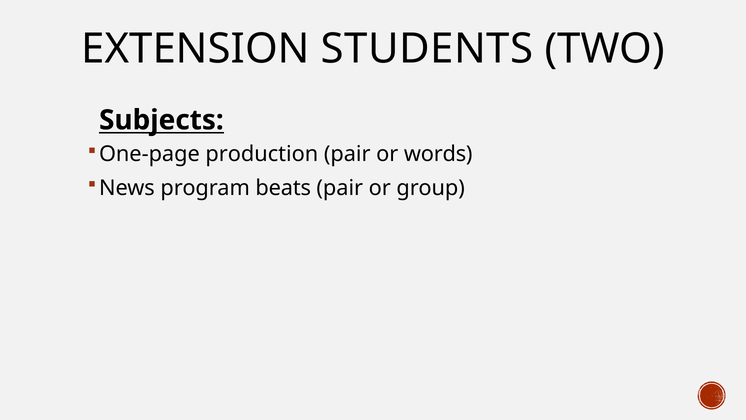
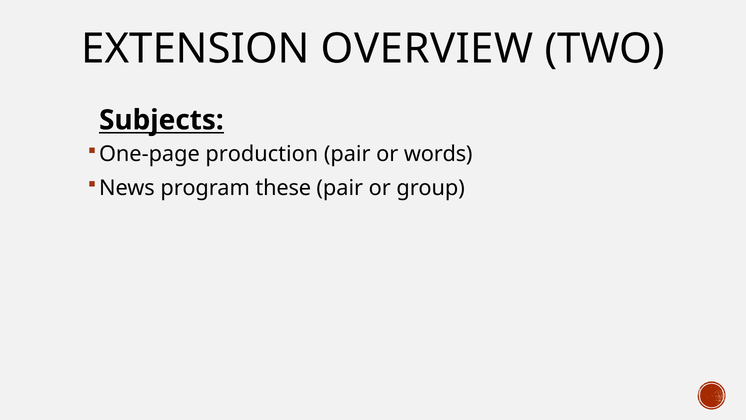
STUDENTS: STUDENTS -> OVERVIEW (427, 49)
beats: beats -> these (283, 188)
